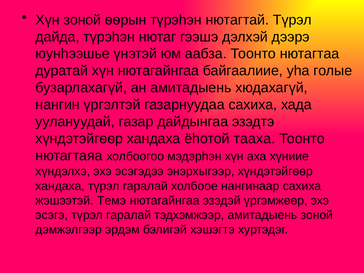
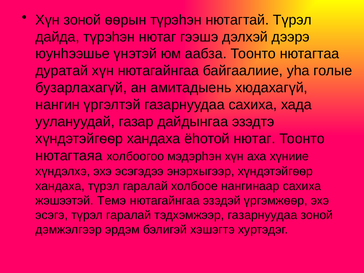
ёhотой тааха: тааха -> нютаг (255, 139)
тэдхэмжээр амитадыень: амитадыень -> газарнуудаа (262, 215)
